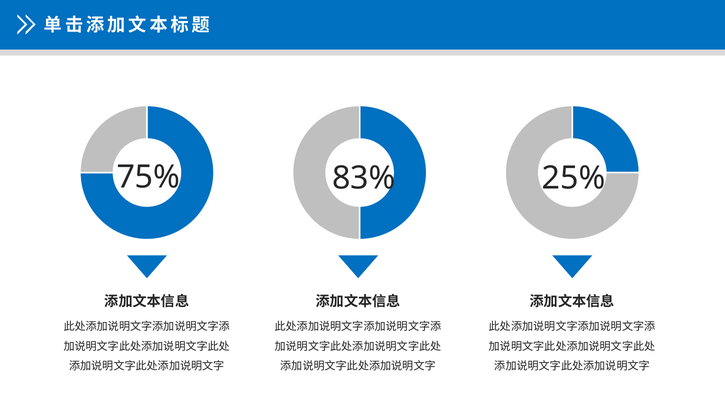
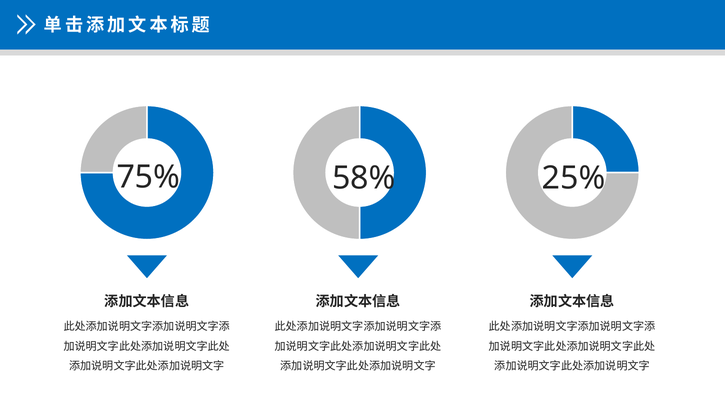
83%: 83% -> 58% (364, 178)
